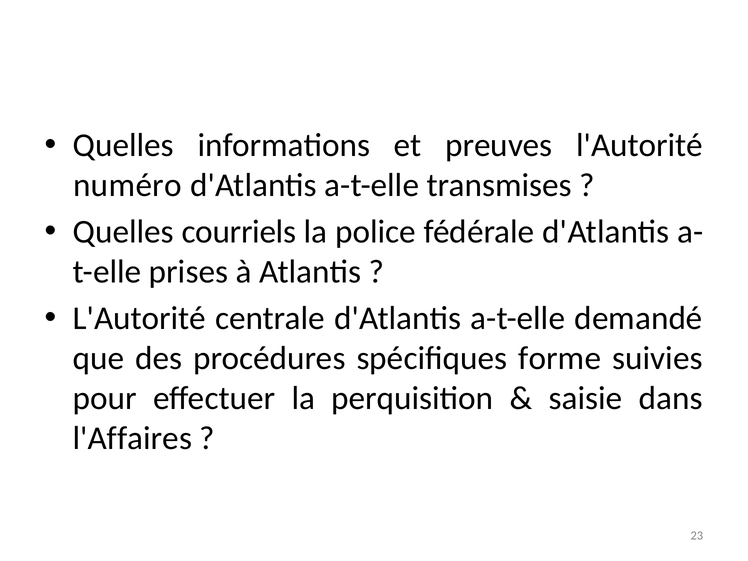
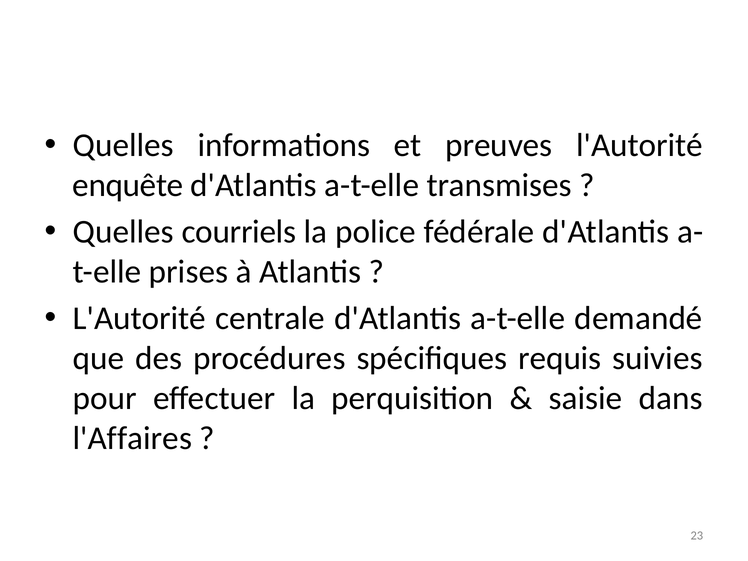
numéro: numéro -> enquête (128, 185)
forme: forme -> requis (560, 358)
